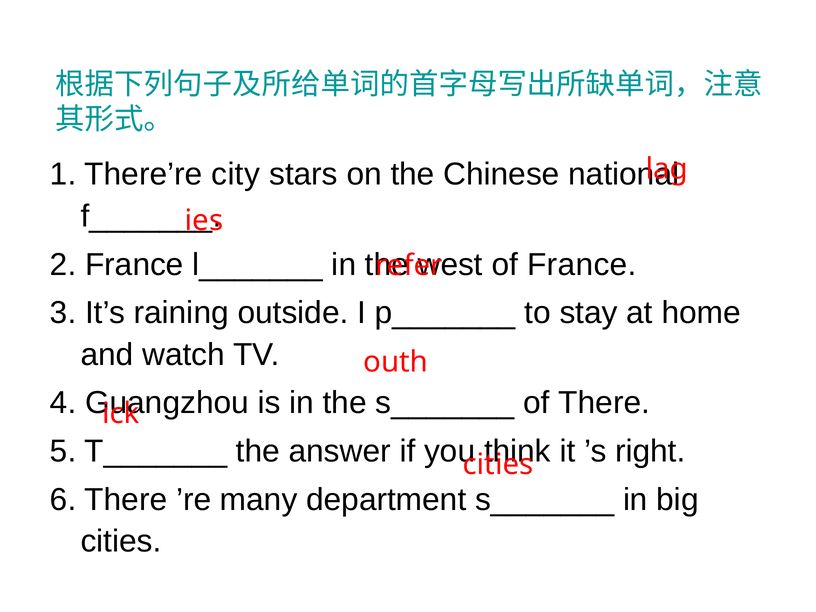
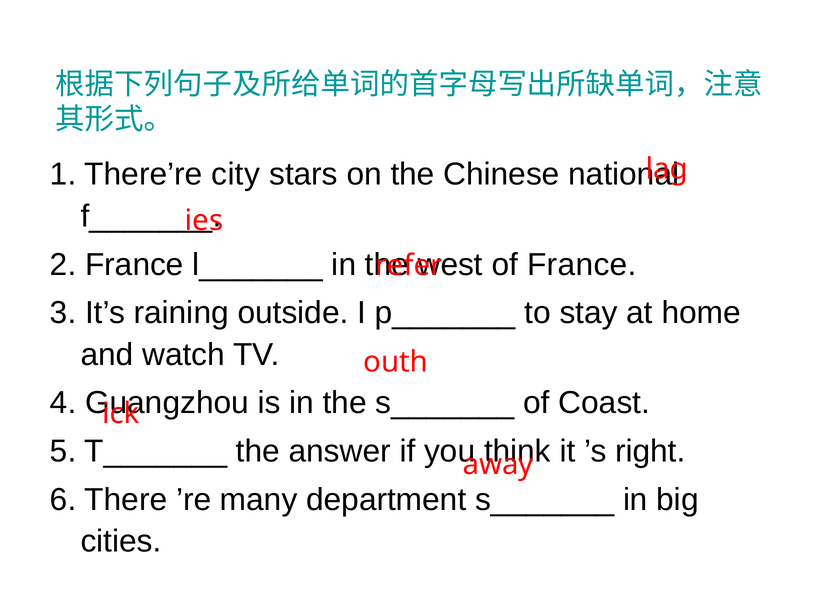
of There: There -> Coast (604, 403)
cities: cities -> away (498, 465)
